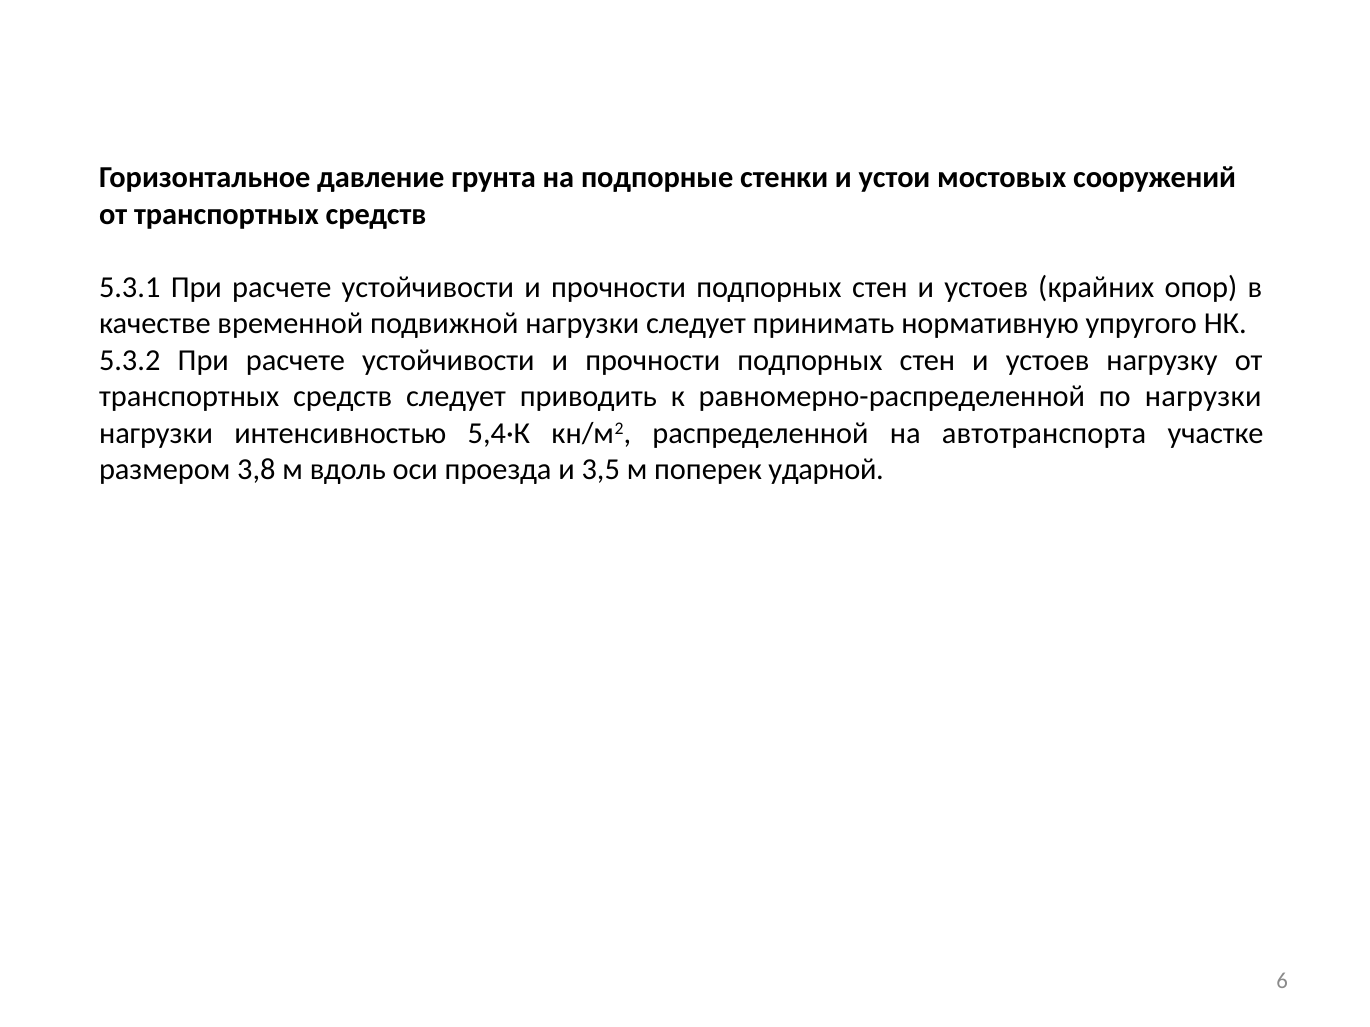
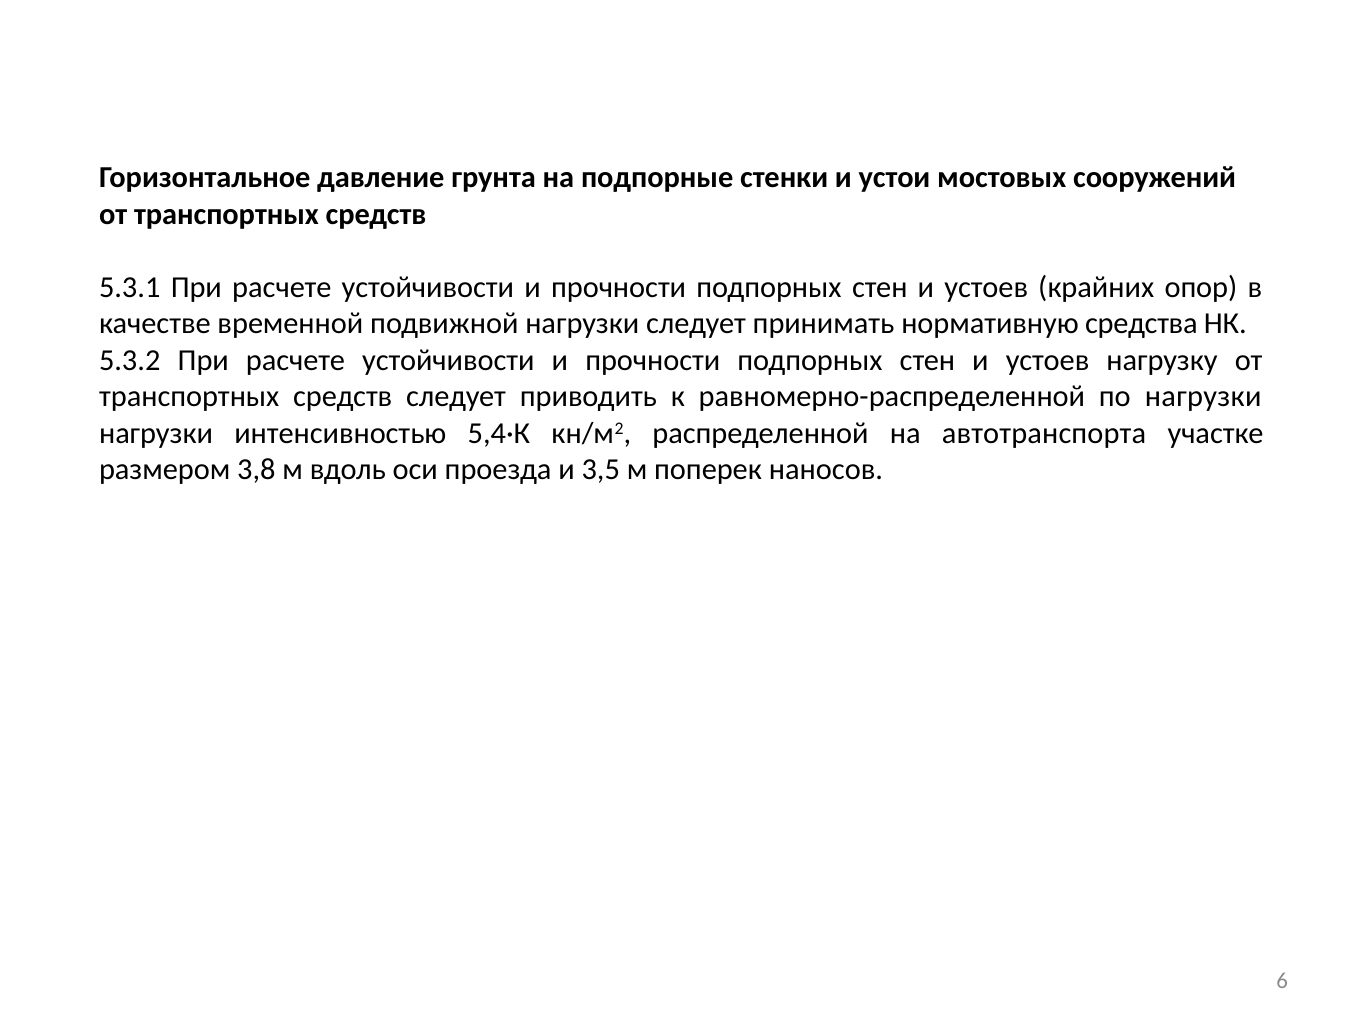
упругого: упругого -> средства (1141, 324)
ударной: ударной -> наносов (826, 470)
